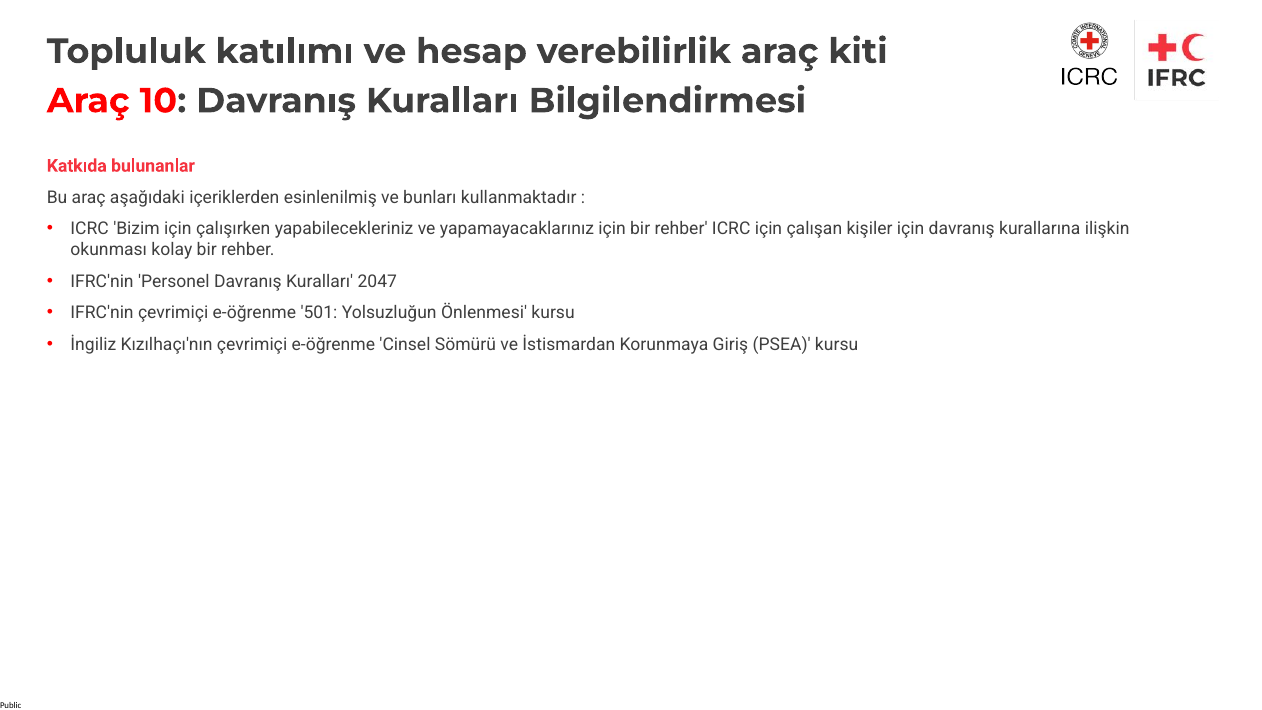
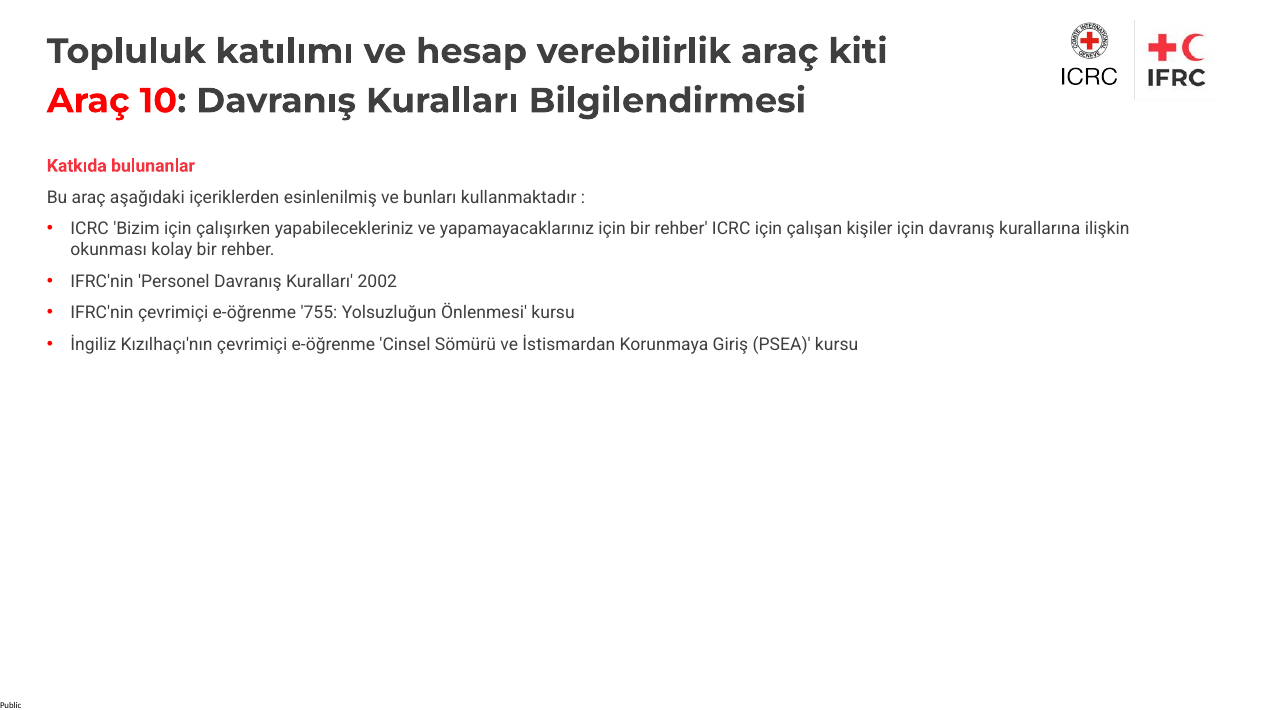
2047: 2047 -> 2002 (377, 282)
501: 501 -> 755 (319, 313)
